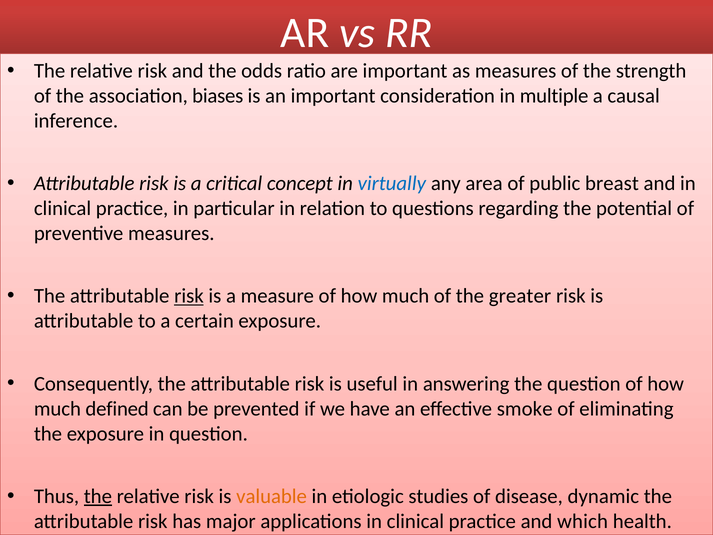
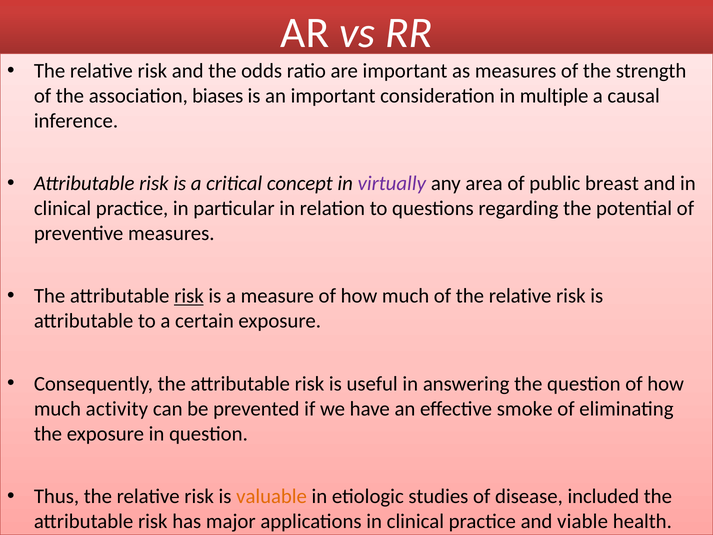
virtually colour: blue -> purple (392, 183)
of the greater: greater -> relative (520, 296)
defined: defined -> activity (117, 409)
the underline: present -> none (98, 496)
dynamic: dynamic -> included (603, 496)
which: which -> viable (583, 521)
